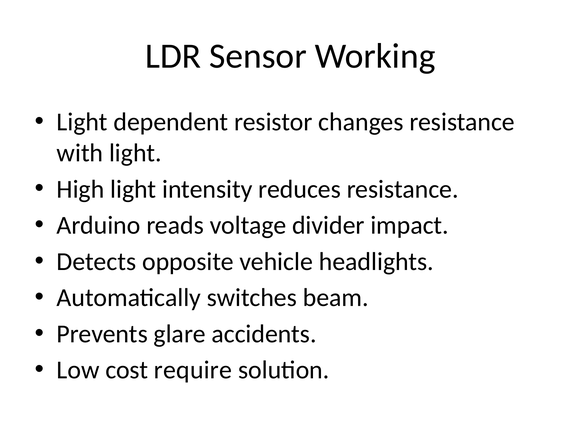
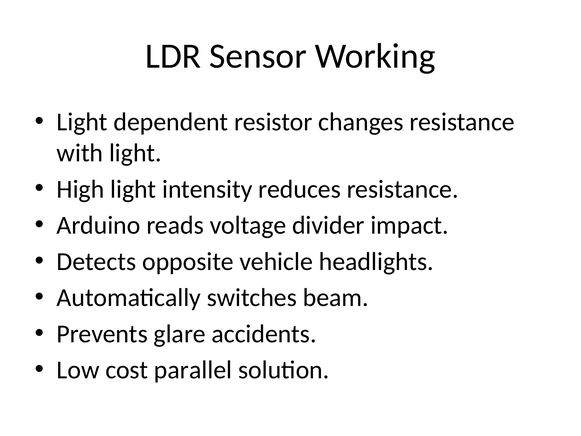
require: require -> parallel (193, 370)
